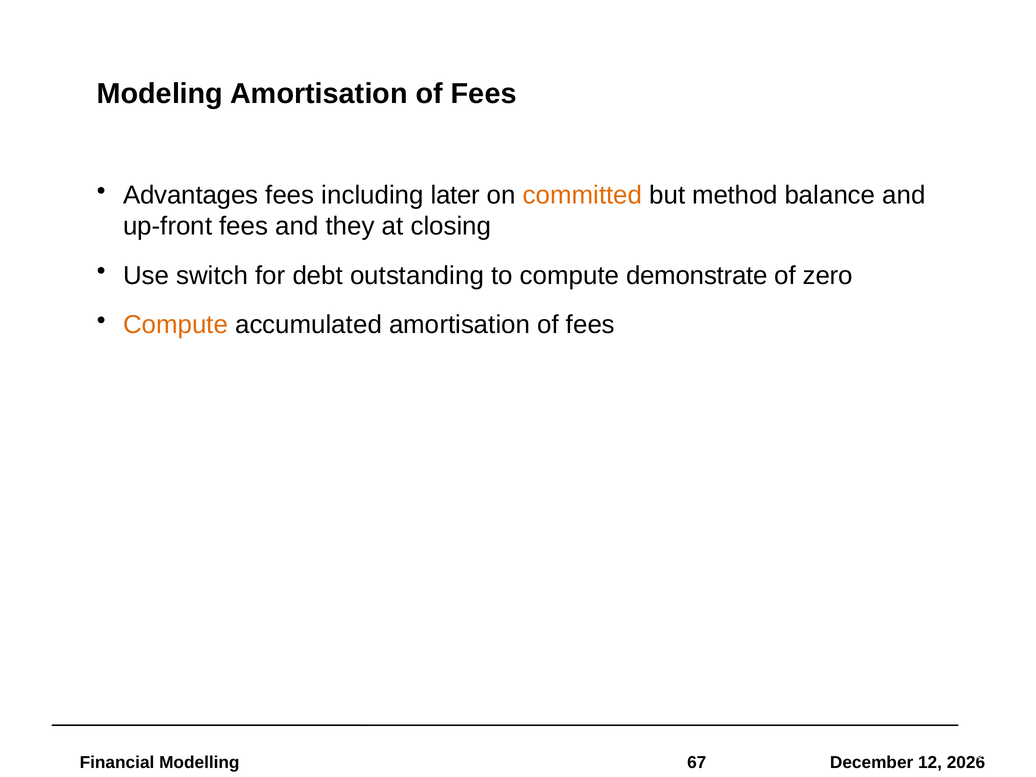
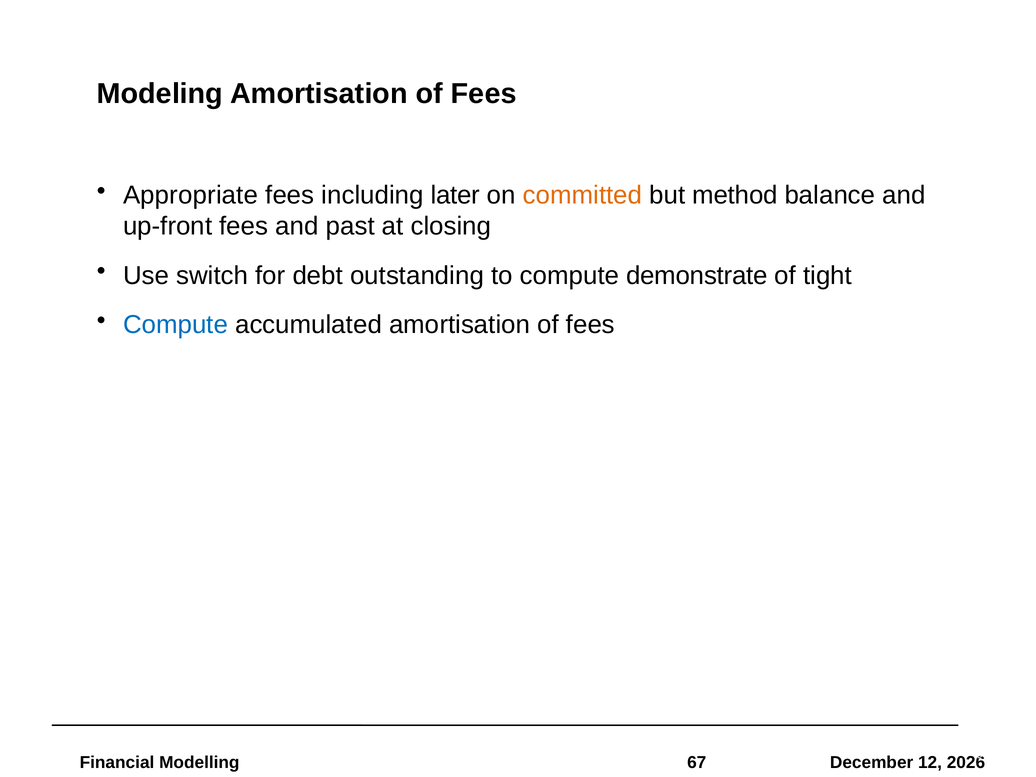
Advantages: Advantages -> Appropriate (191, 195)
they: they -> past (350, 226)
zero: zero -> tight (828, 276)
Compute colour: orange -> blue (176, 325)
